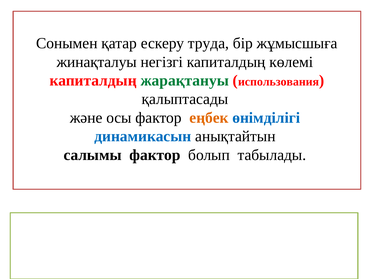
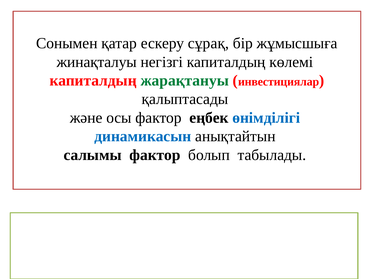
труда: труда -> сұрақ (208, 43)
использования: использования -> инвестициялар (279, 82)
еңбек colour: orange -> black (209, 117)
